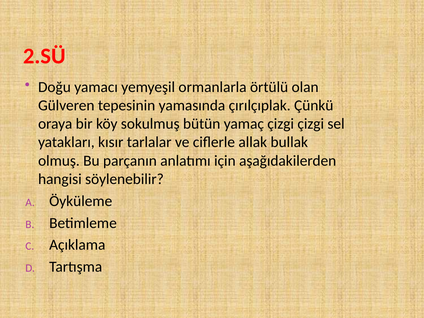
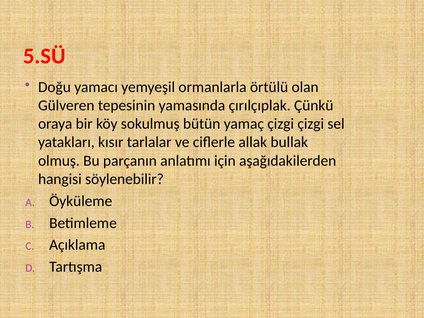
2.SÜ: 2.SÜ -> 5.SÜ (45, 56)
